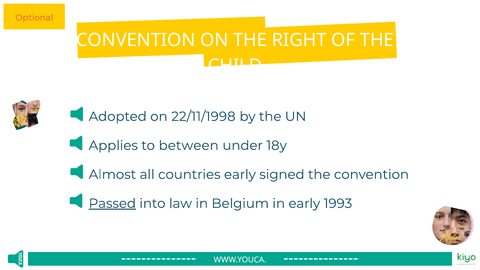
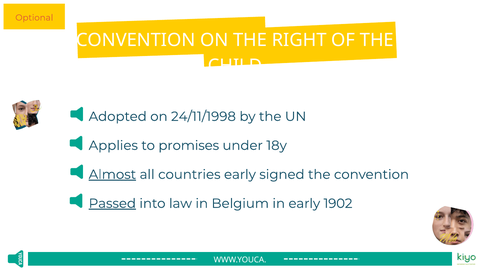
22/11/1998: 22/11/1998 -> 24/11/1998 (203, 117)
between: between -> promises (189, 146)
Almost underline: none -> present (112, 174)
1993: 1993 -> 1902 (338, 203)
